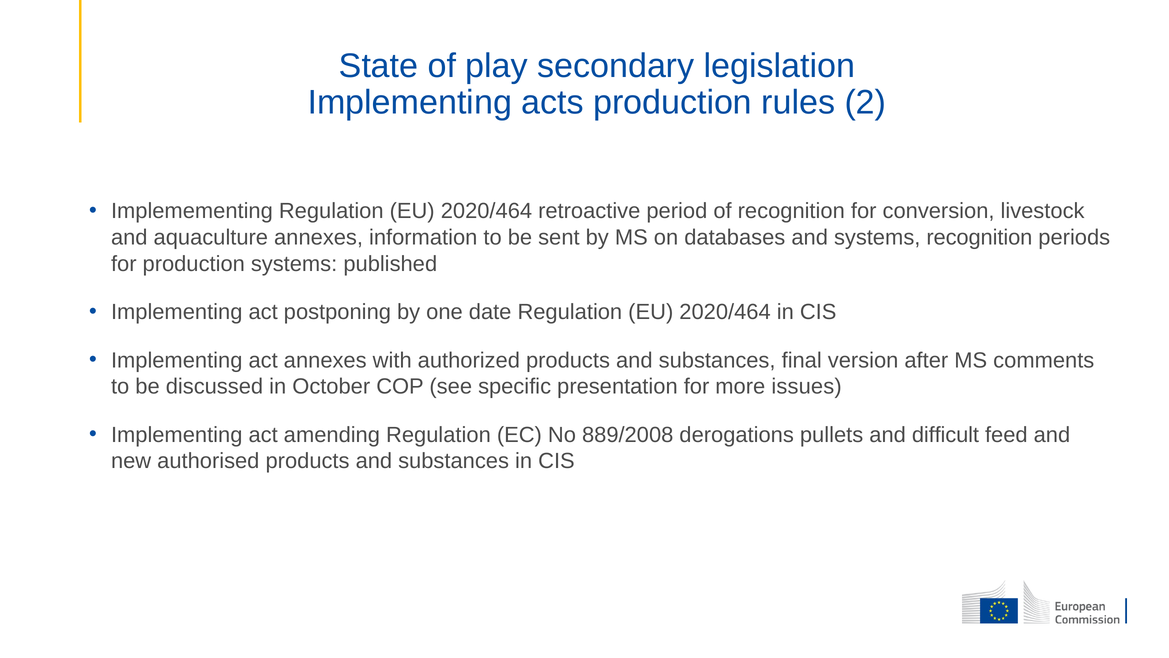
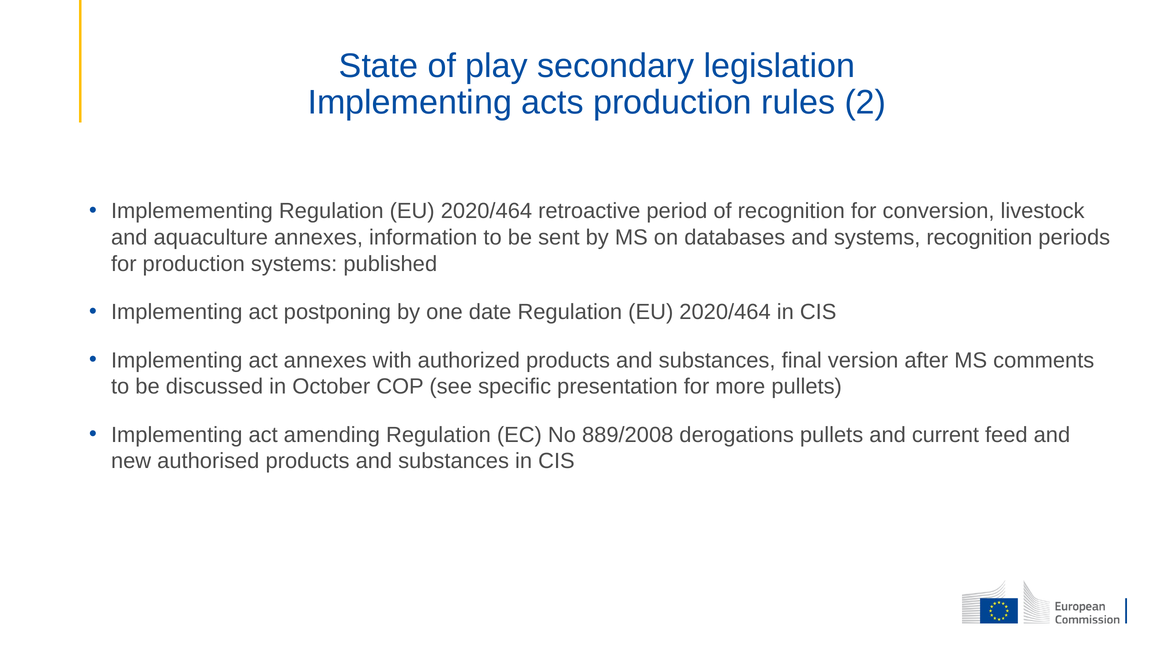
more issues: issues -> pullets (807, 386)
difficult: difficult -> current (945, 435)
